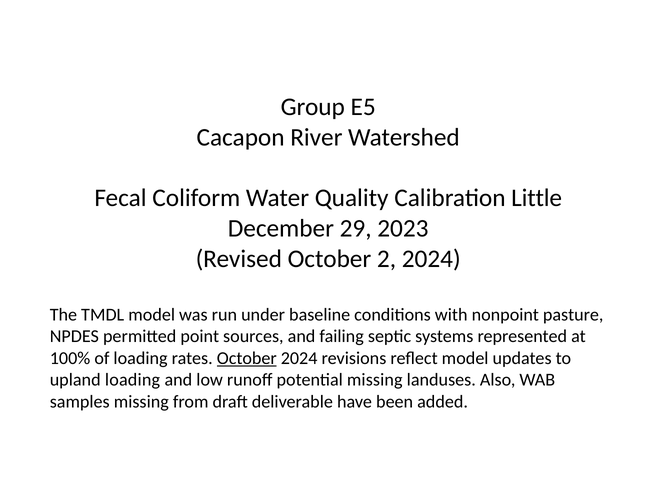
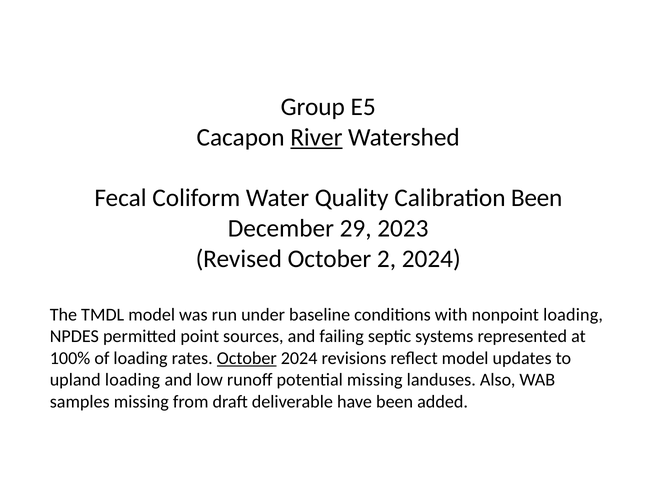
River underline: none -> present (316, 137)
Calibration Little: Little -> Been (537, 198)
nonpoint pasture: pasture -> loading (573, 315)
